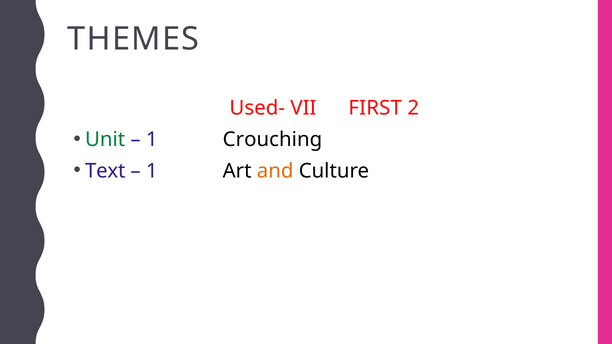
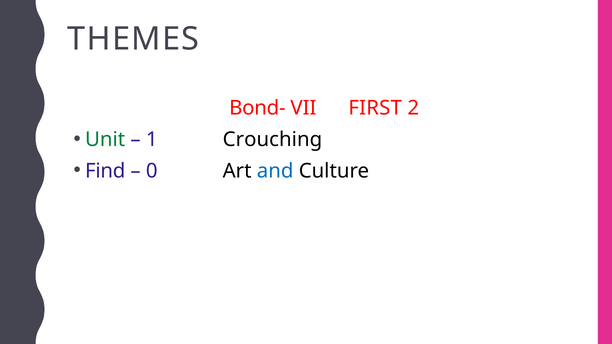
Used-: Used- -> Bond- (257, 108)
Text: Text -> Find (105, 171)
1: 1 -> 0 (152, 171)
and colour: orange -> blue (275, 171)
